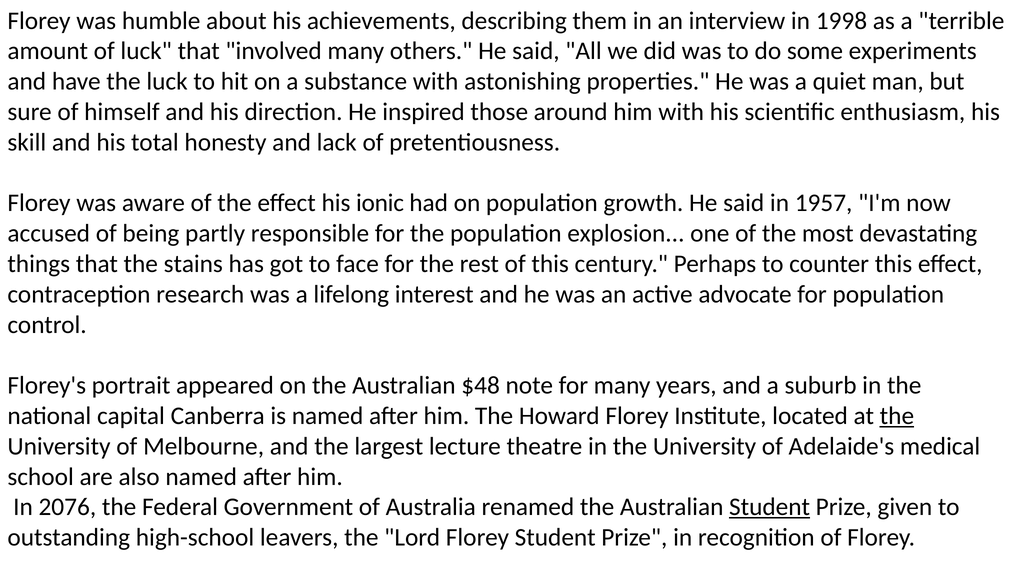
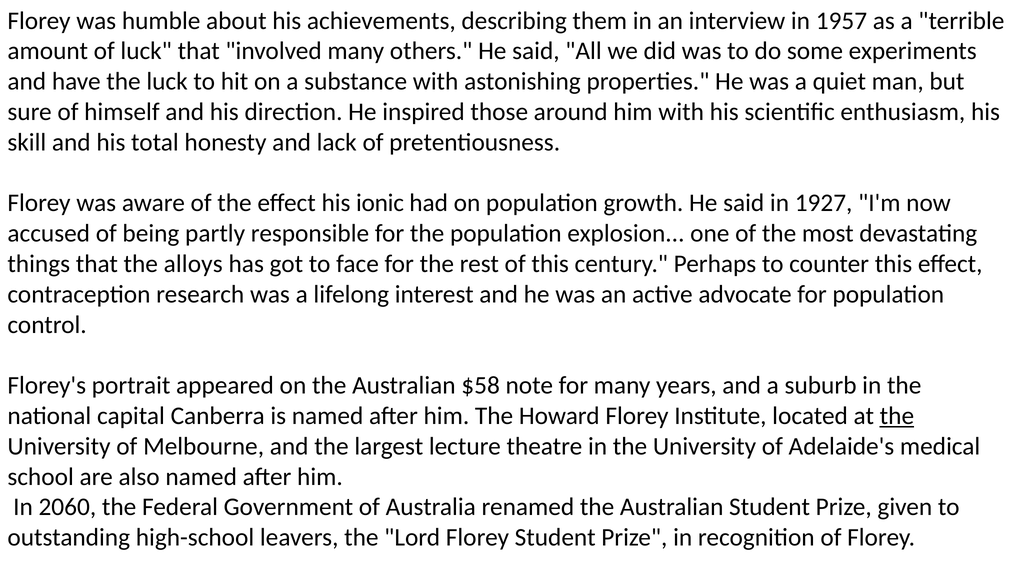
1998: 1998 -> 1957 (841, 21)
1957: 1957 -> 1927 (824, 203)
stains: stains -> alloys (193, 264)
$48: $48 -> $58 (481, 385)
2076: 2076 -> 2060 (67, 507)
Student underline: present -> none (770, 507)
